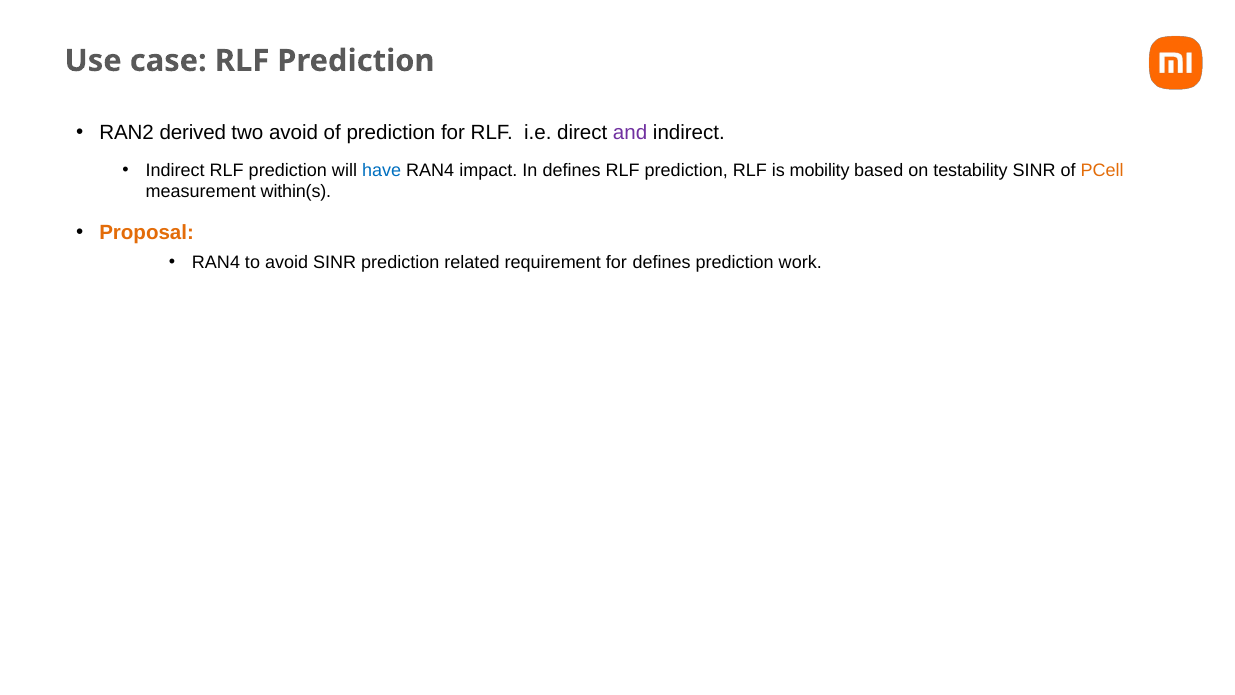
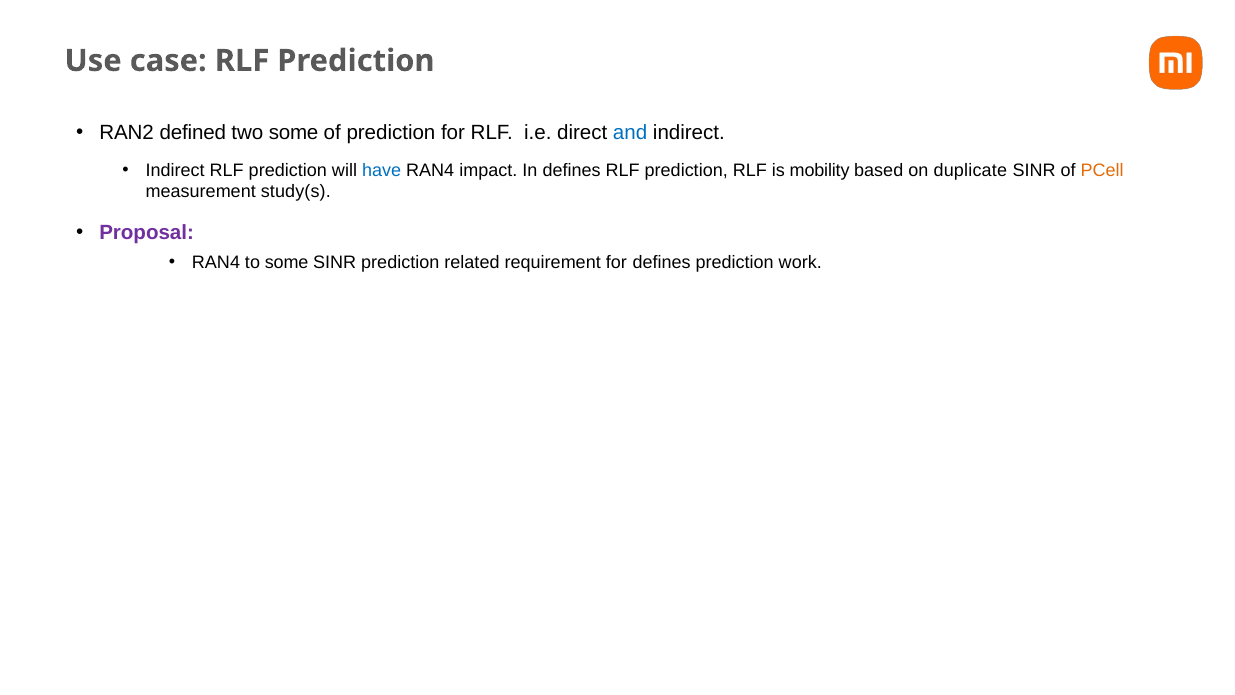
derived: derived -> defined (193, 133)
two avoid: avoid -> some (294, 133)
and colour: purple -> blue (630, 133)
testability: testability -> duplicate (970, 170)
within(s: within(s -> study(s (296, 192)
Proposal colour: orange -> purple (147, 233)
to avoid: avoid -> some (287, 263)
